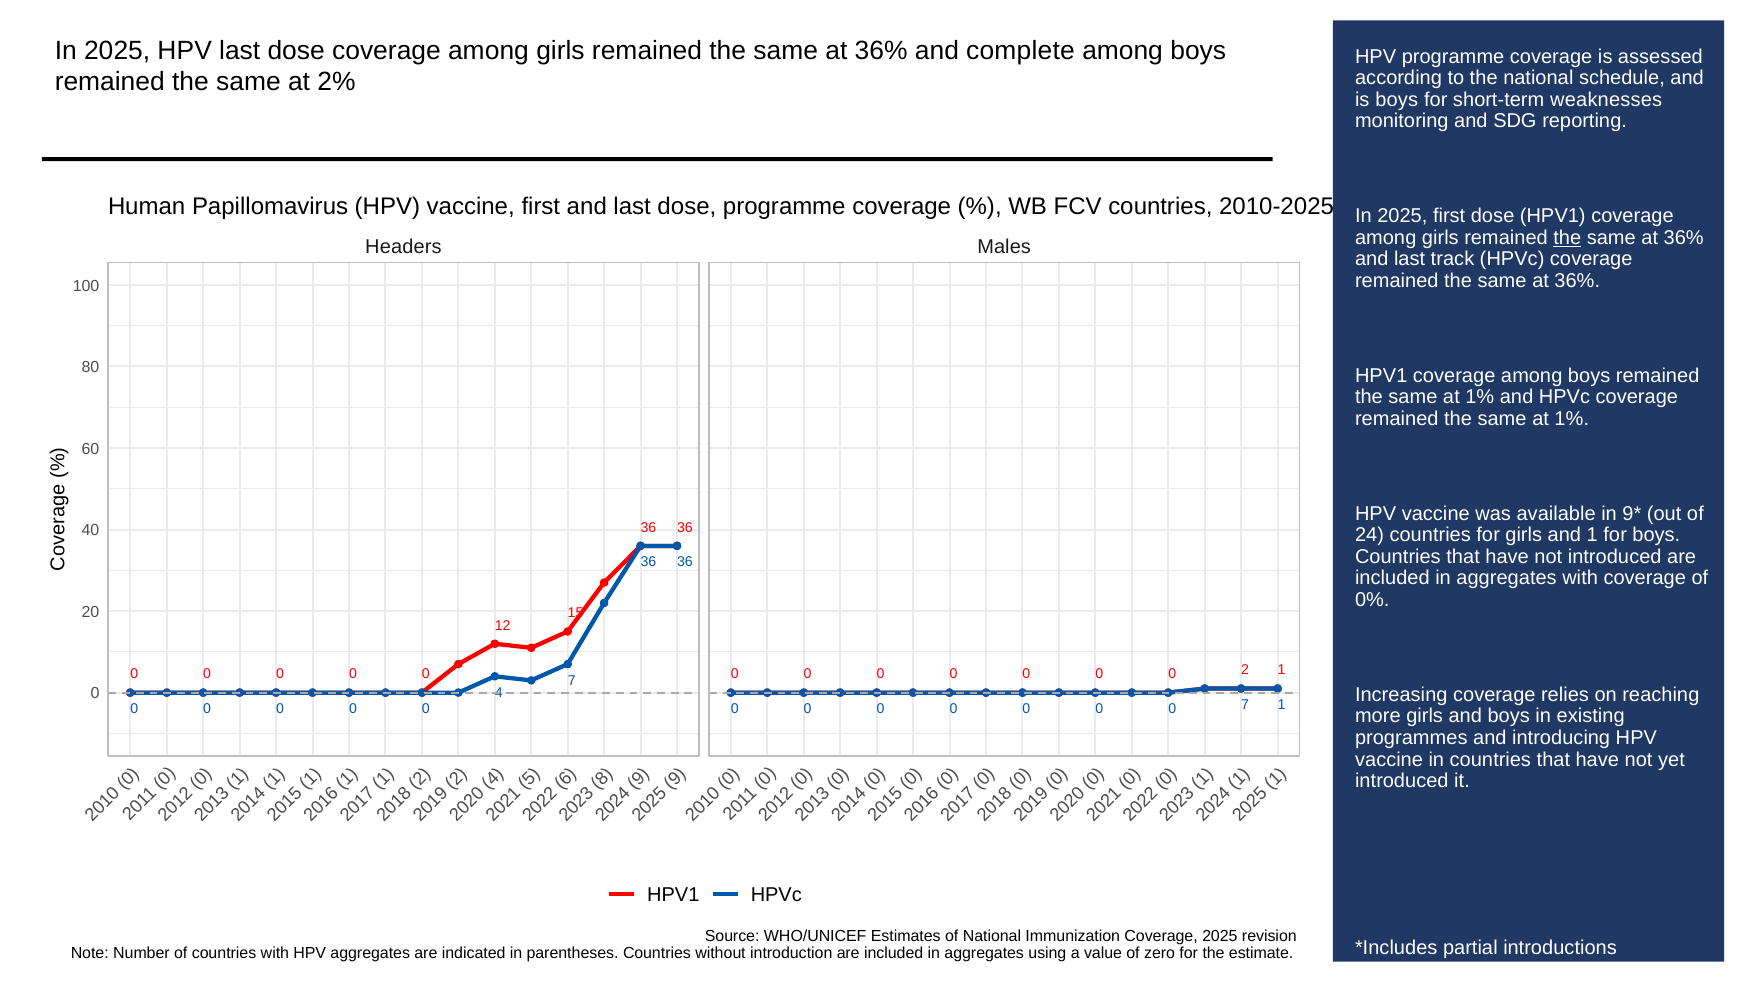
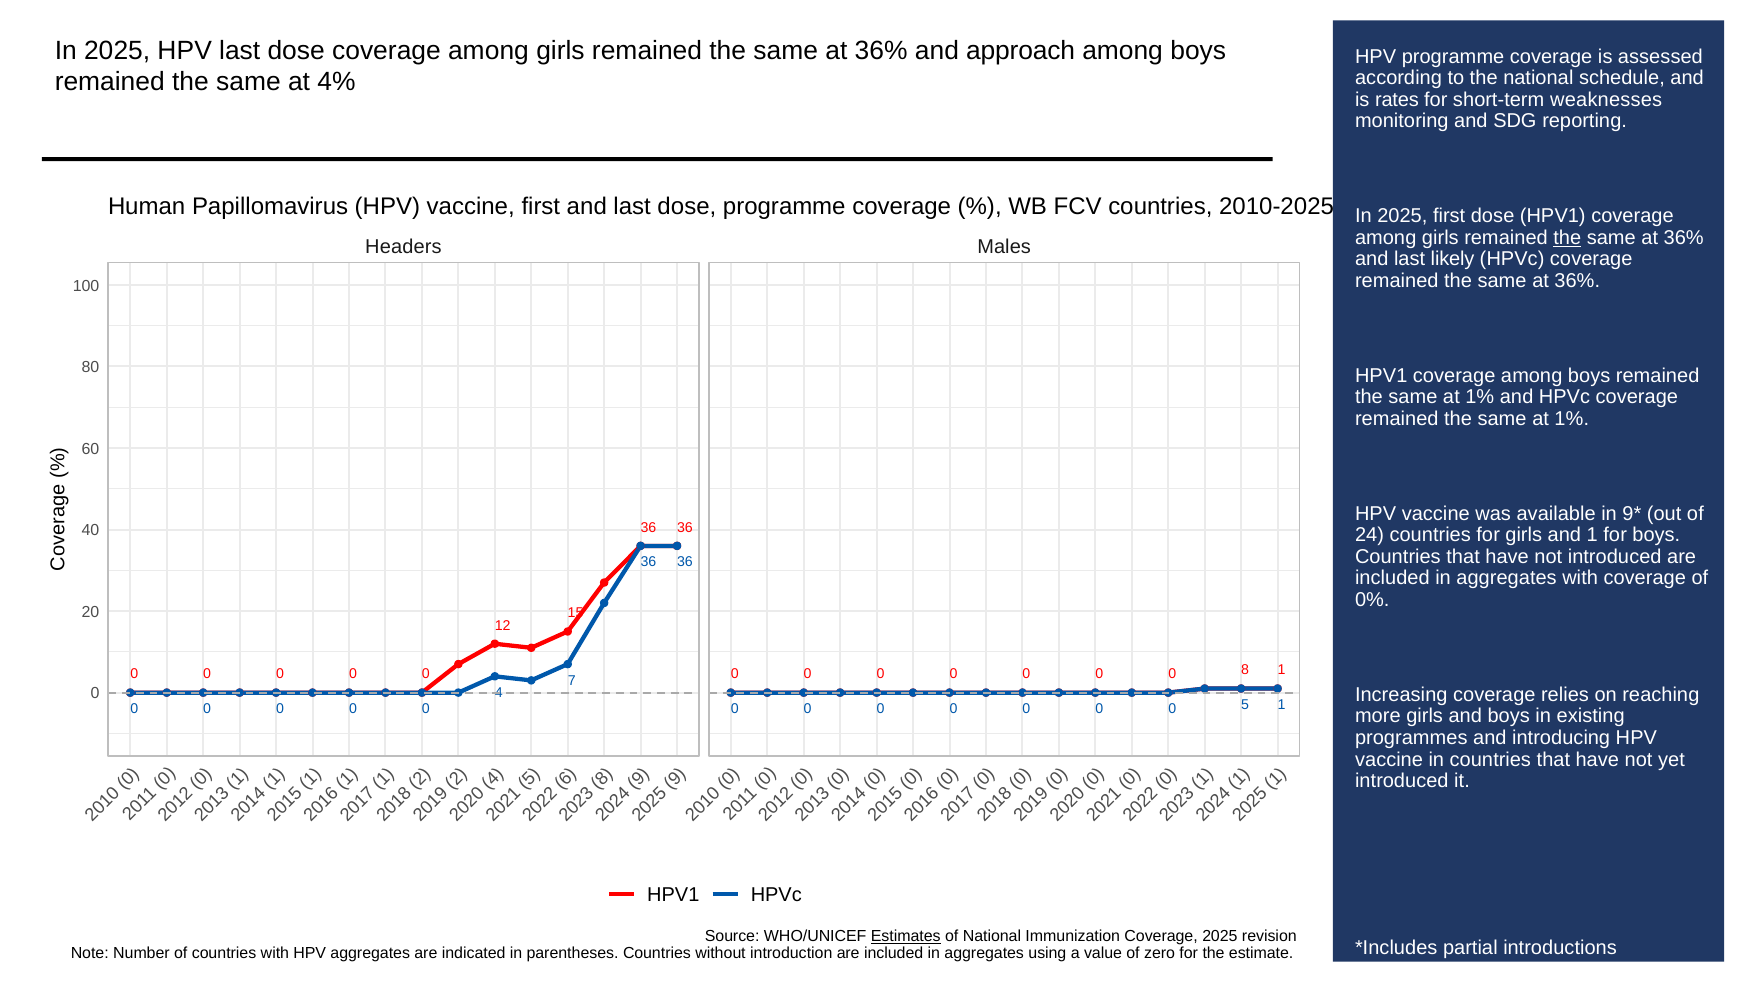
complete: complete -> approach (1021, 50)
2%: 2% -> 4% (336, 82)
is boys: boys -> rates (1397, 100)
track: track -> likely (1453, 259)
0 0 2: 2 -> 8 (1245, 670)
0 7: 7 -> 5 (1245, 705)
Estimates underline: none -> present (906, 936)
